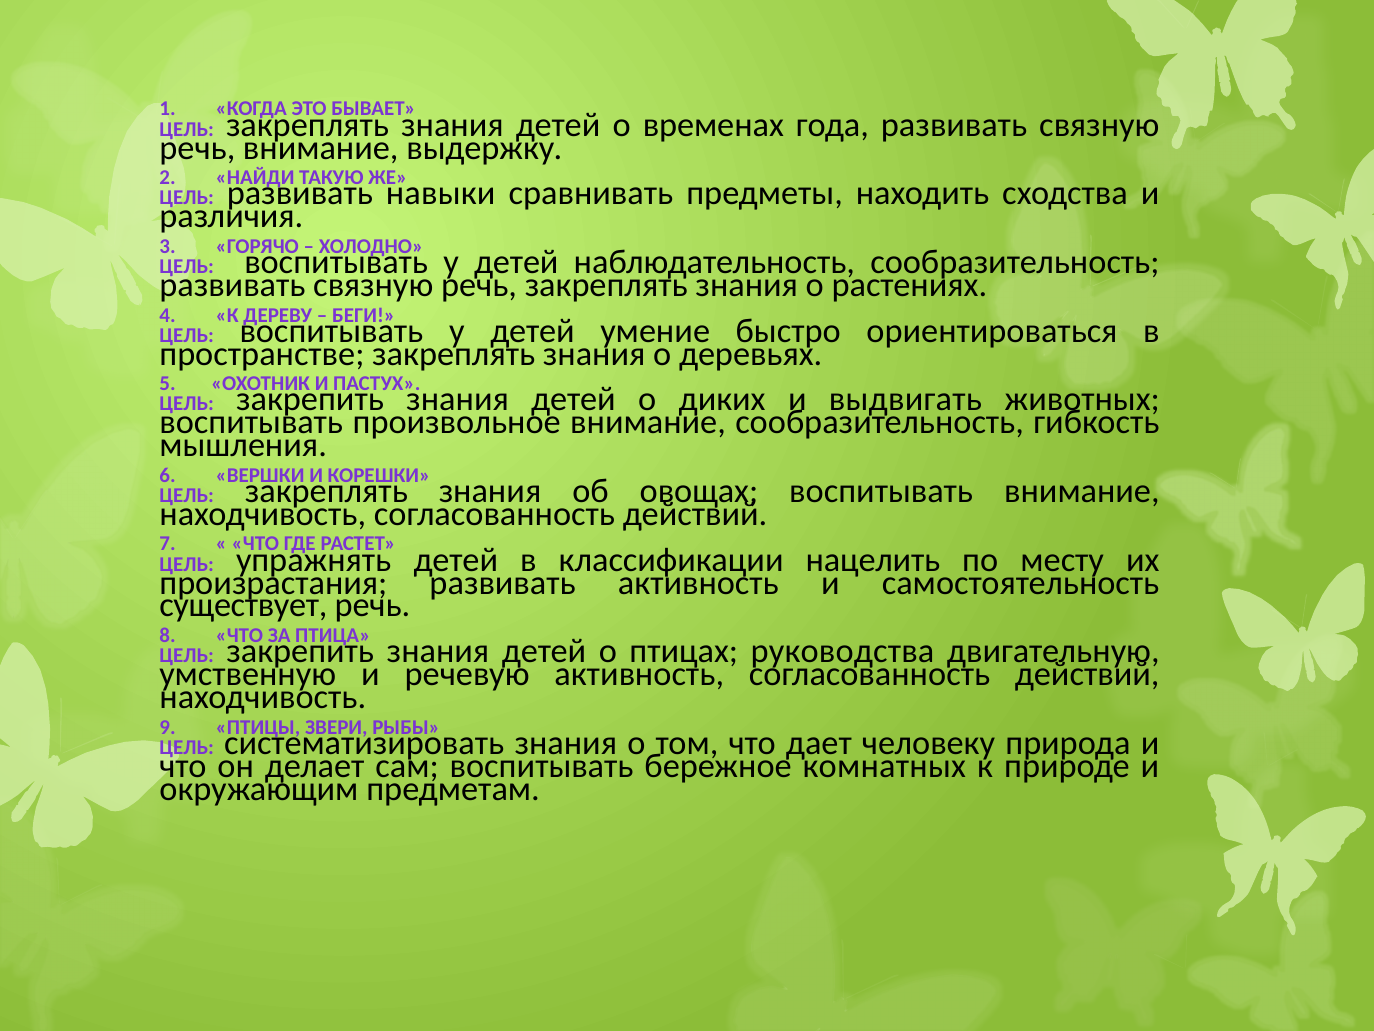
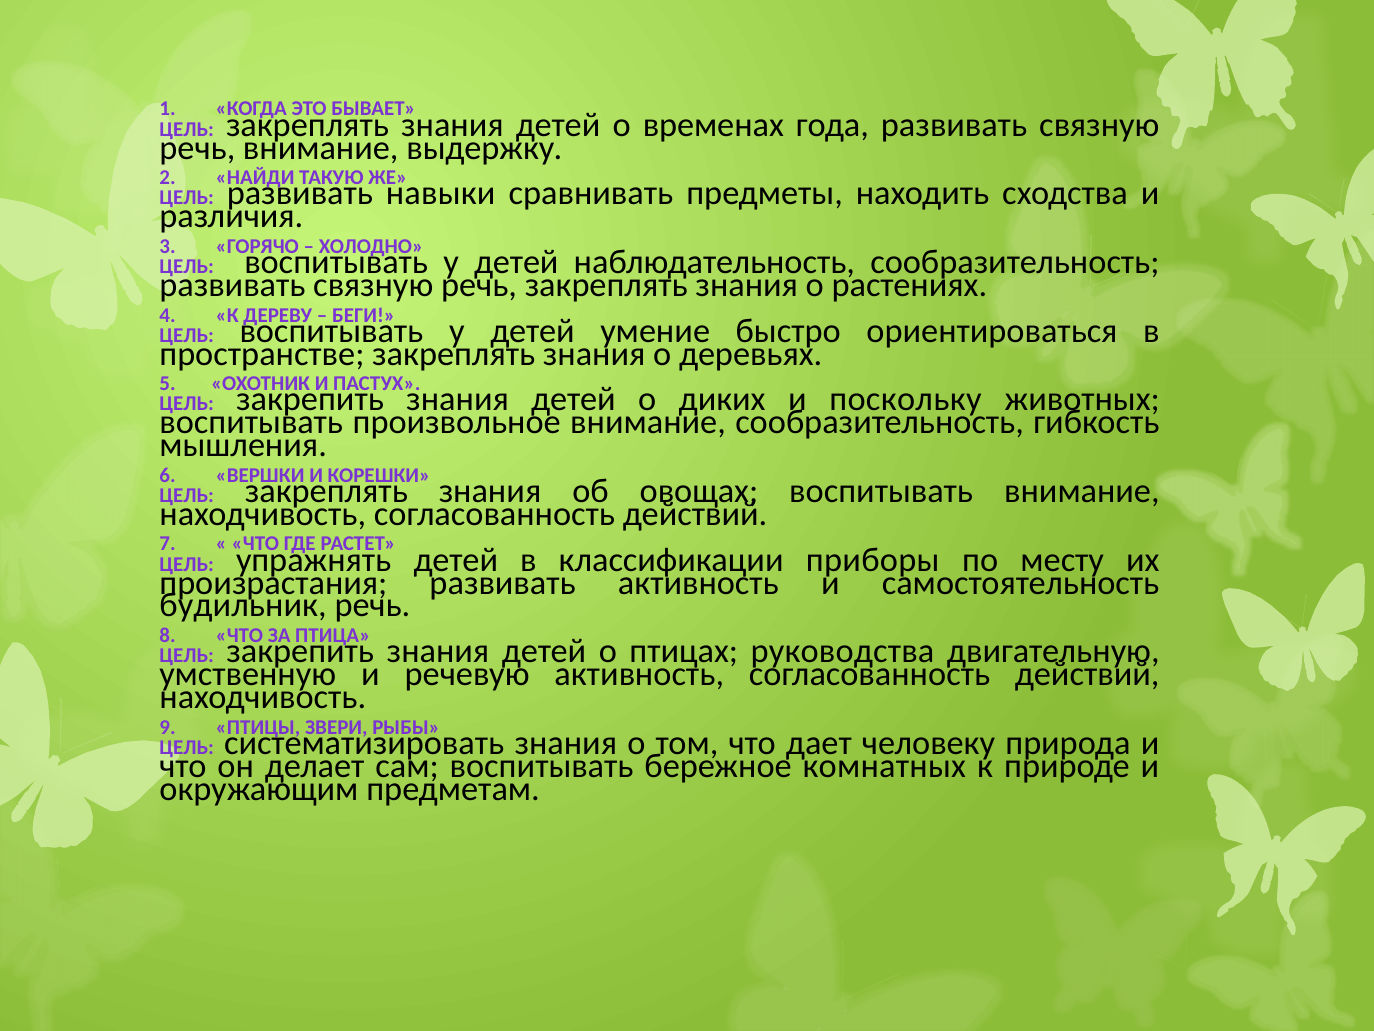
выдвигать: выдвигать -> поскольку (905, 399)
нацелить: нацелить -> приборы (873, 560)
существует: существует -> будильник (243, 605)
